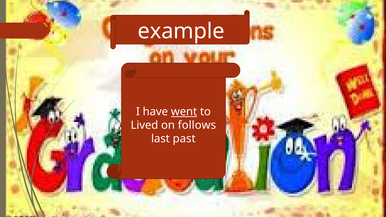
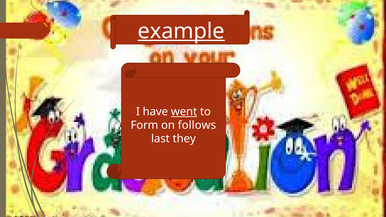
example underline: none -> present (181, 31)
Lived: Lived -> Form (144, 125)
past: past -> they (184, 139)
